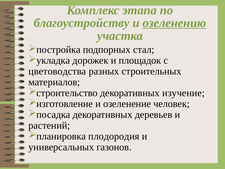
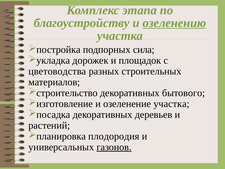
стал: стал -> сила (144, 50)
изучение: изучение -> бытового (184, 93)
озеленение человек: человек -> участка (172, 104)
газонов underline: none -> present (114, 147)
